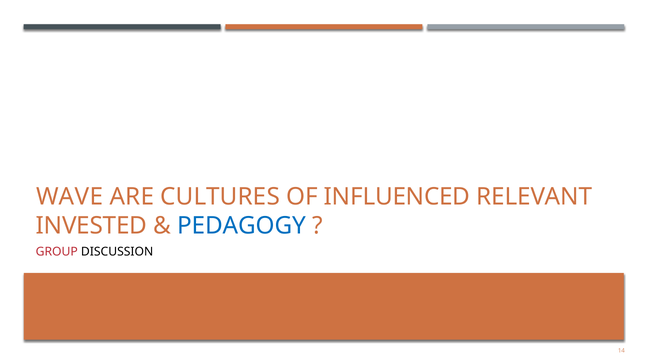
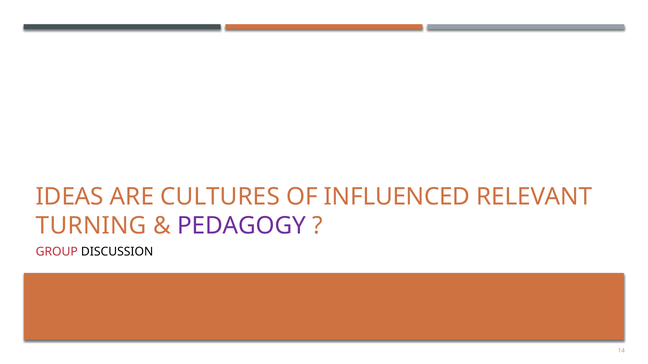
WAVE: WAVE -> IDEAS (70, 197)
INVESTED: INVESTED -> TURNING (91, 226)
PEDAGOGY colour: blue -> purple (242, 226)
